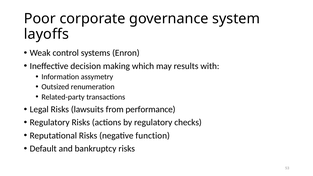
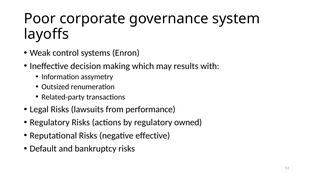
checks: checks -> owned (188, 123)
function: function -> effective (153, 136)
